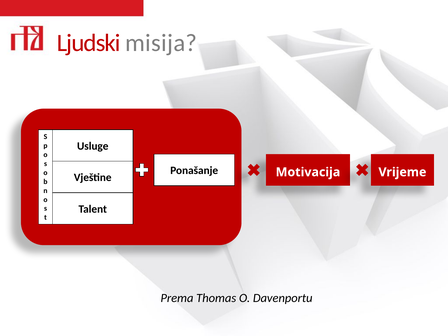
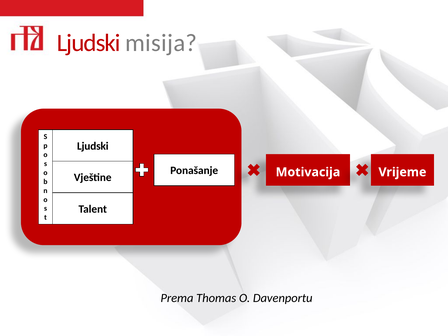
Usluge: Usluge -> Ljudski (93, 146)
